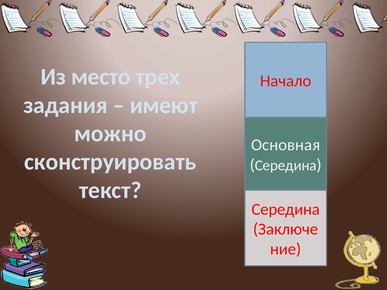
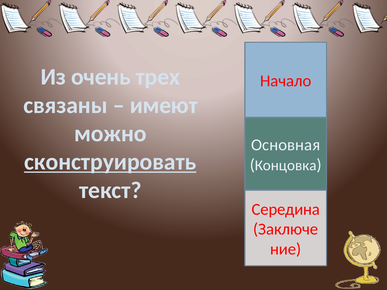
место: место -> очень (101, 77)
задания: задания -> связаны (65, 105)
сконструировать underline: none -> present (110, 162)
Середина: Середина -> Концовка (286, 166)
